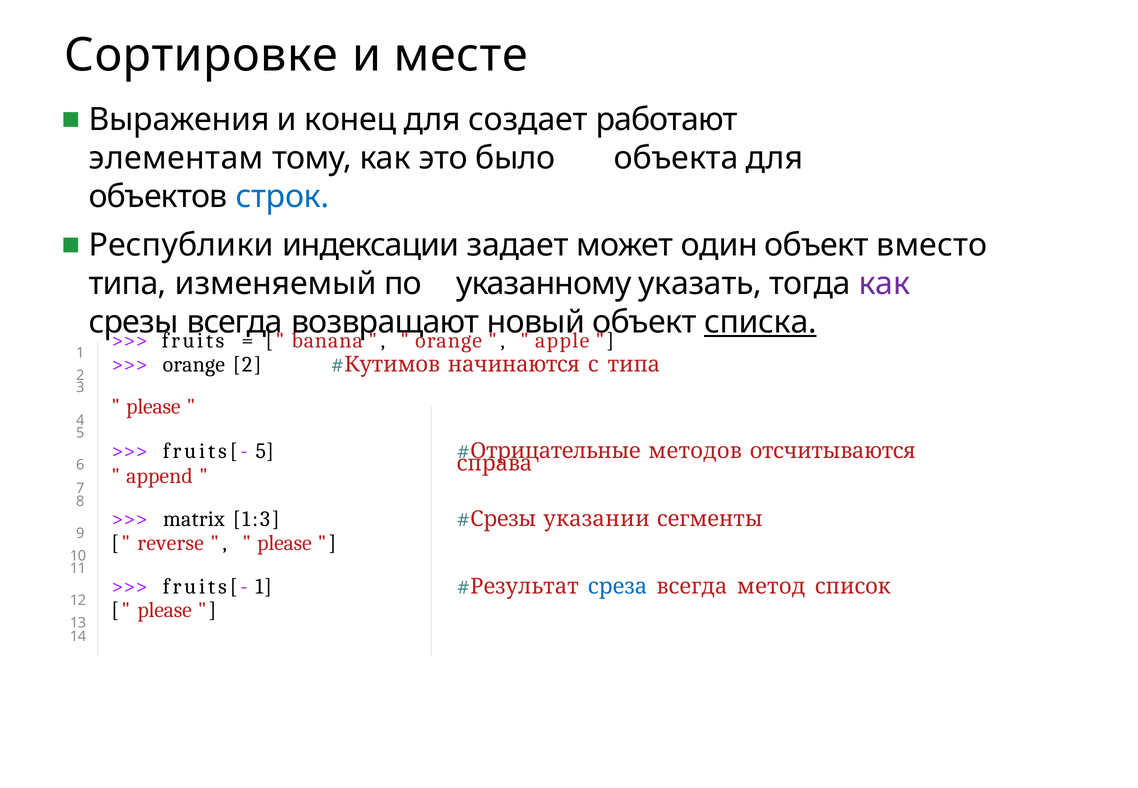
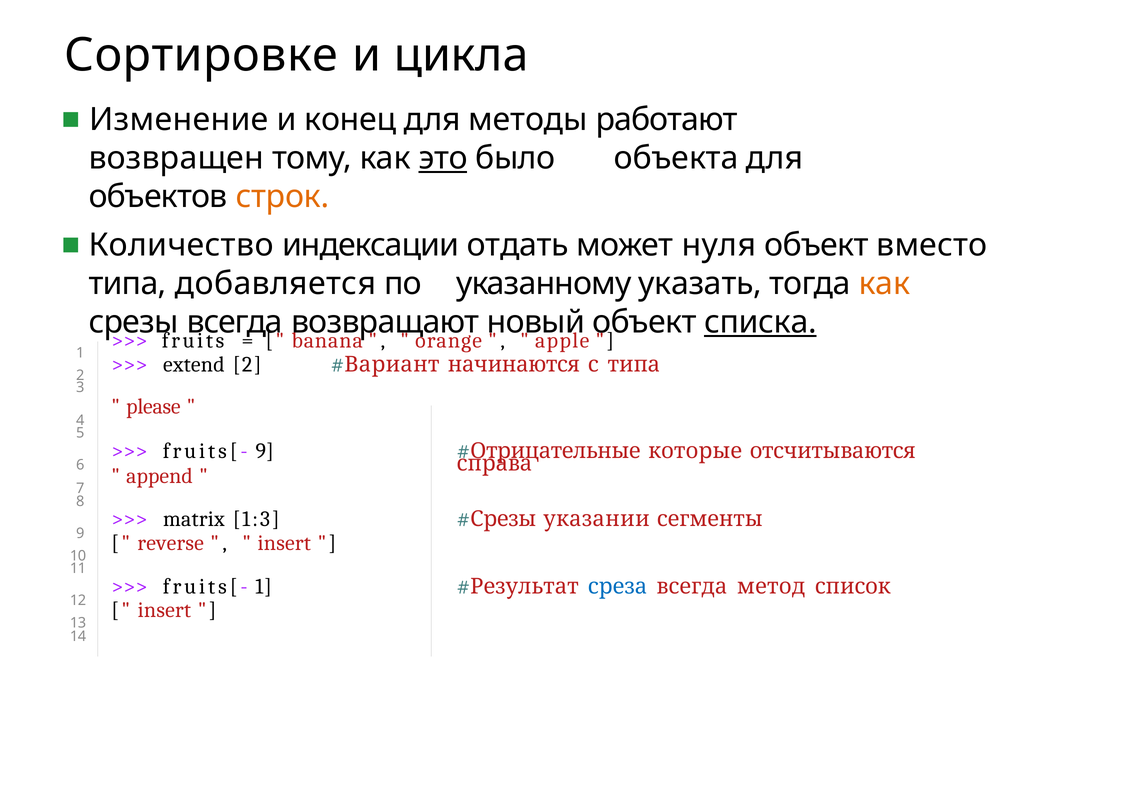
месте: месте -> цикла (461, 55)
Выражения: Выражения -> Изменение (179, 120)
создает: создает -> методы (528, 120)
элементам: элементам -> возвращен (176, 158)
это underline: none -> present (443, 158)
строк colour: blue -> orange (282, 197)
Республики: Республики -> Количество (181, 245)
задает: задает -> отдать (518, 245)
один: один -> нуля (719, 245)
изменяемый: изменяемый -> добавляется (275, 283)
как colour: purple -> orange (884, 283)
orange: orange -> extend (194, 365)
Кутимов: Кутимов -> Вариант (392, 365)
fruits[- 5: 5 -> 9 (265, 451)
методов: методов -> которые (695, 451)
please: please -> insert (284, 543)
please: please -> insert (164, 610)
